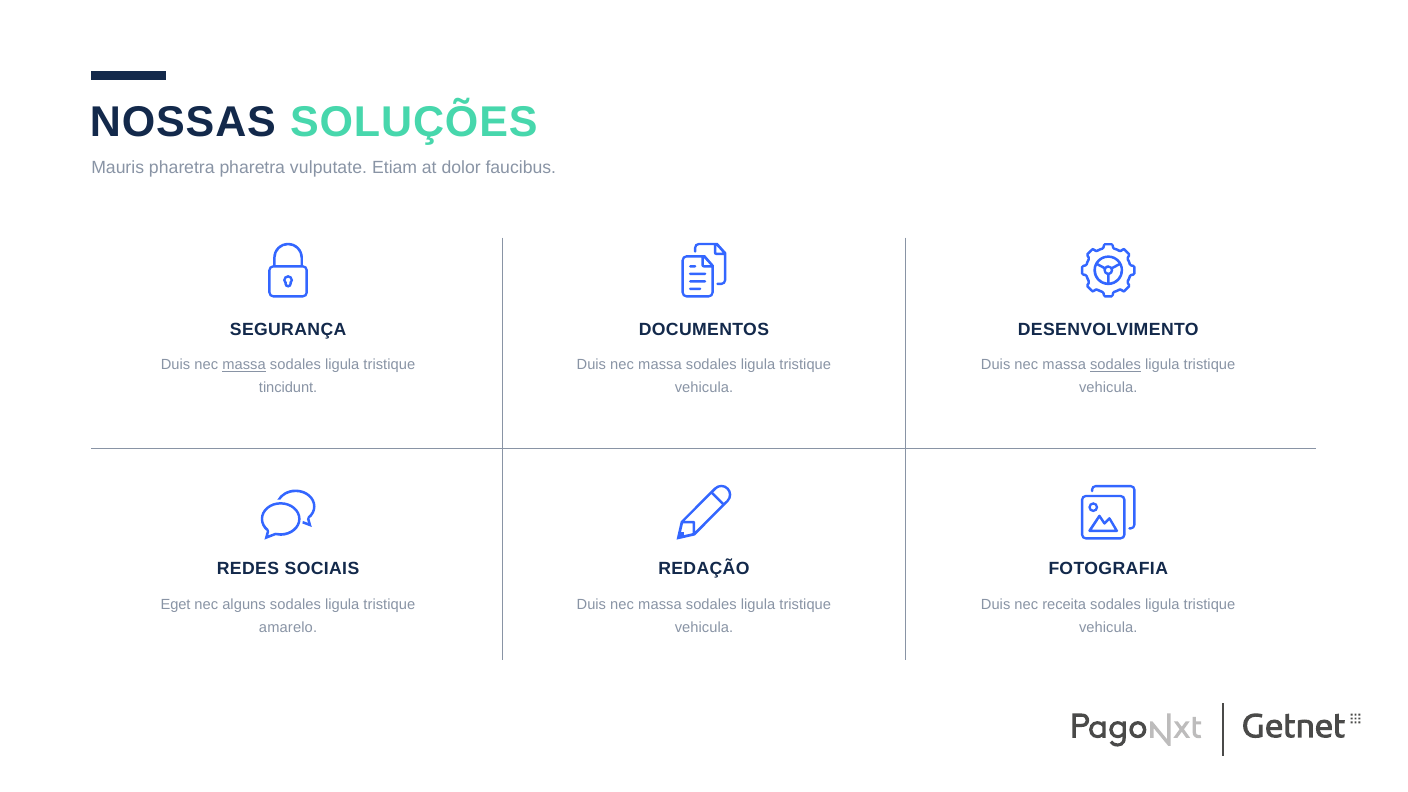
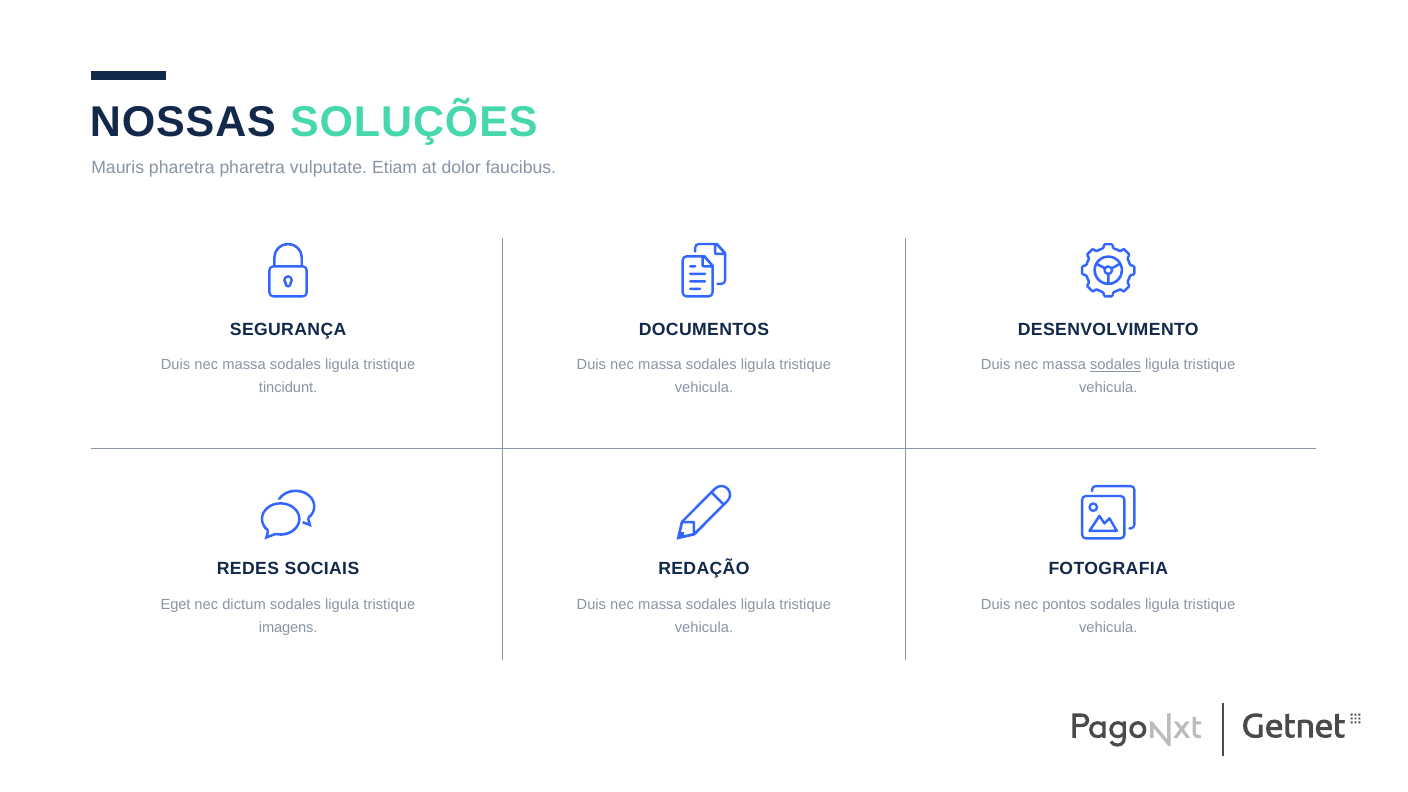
massa underline: present -> none (244, 365)
alguns: alguns -> dictum (244, 604)
receita: receita -> pontos (1064, 604)
amarelo: amarelo -> imagens (288, 627)
